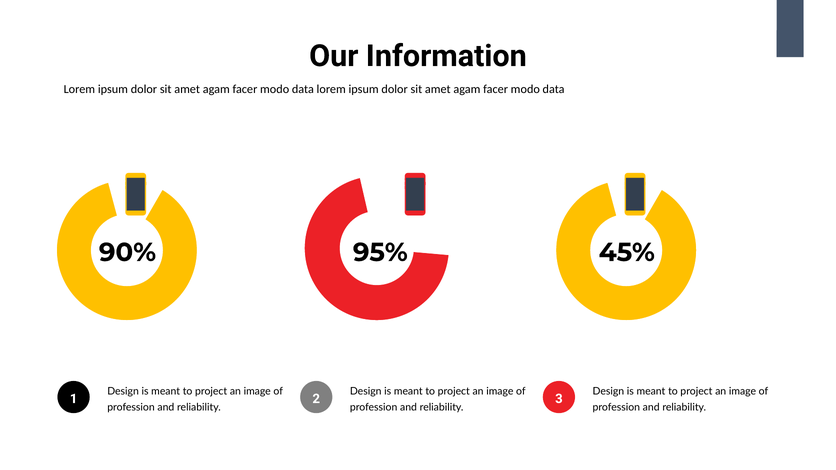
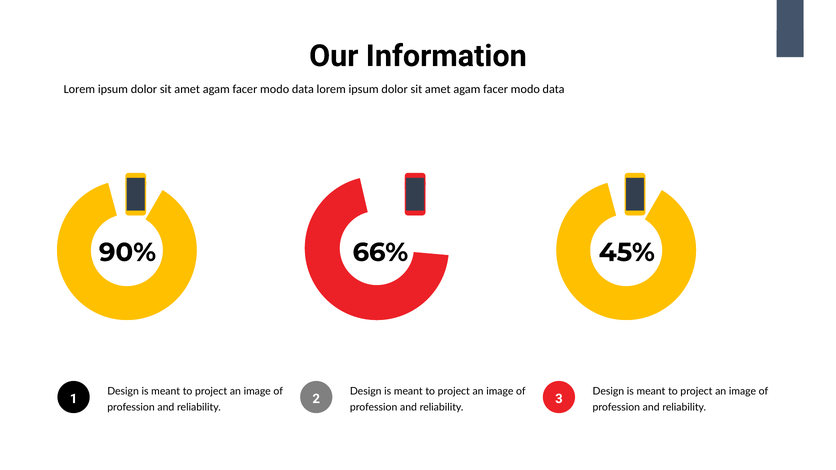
95%: 95% -> 66% (380, 253)
